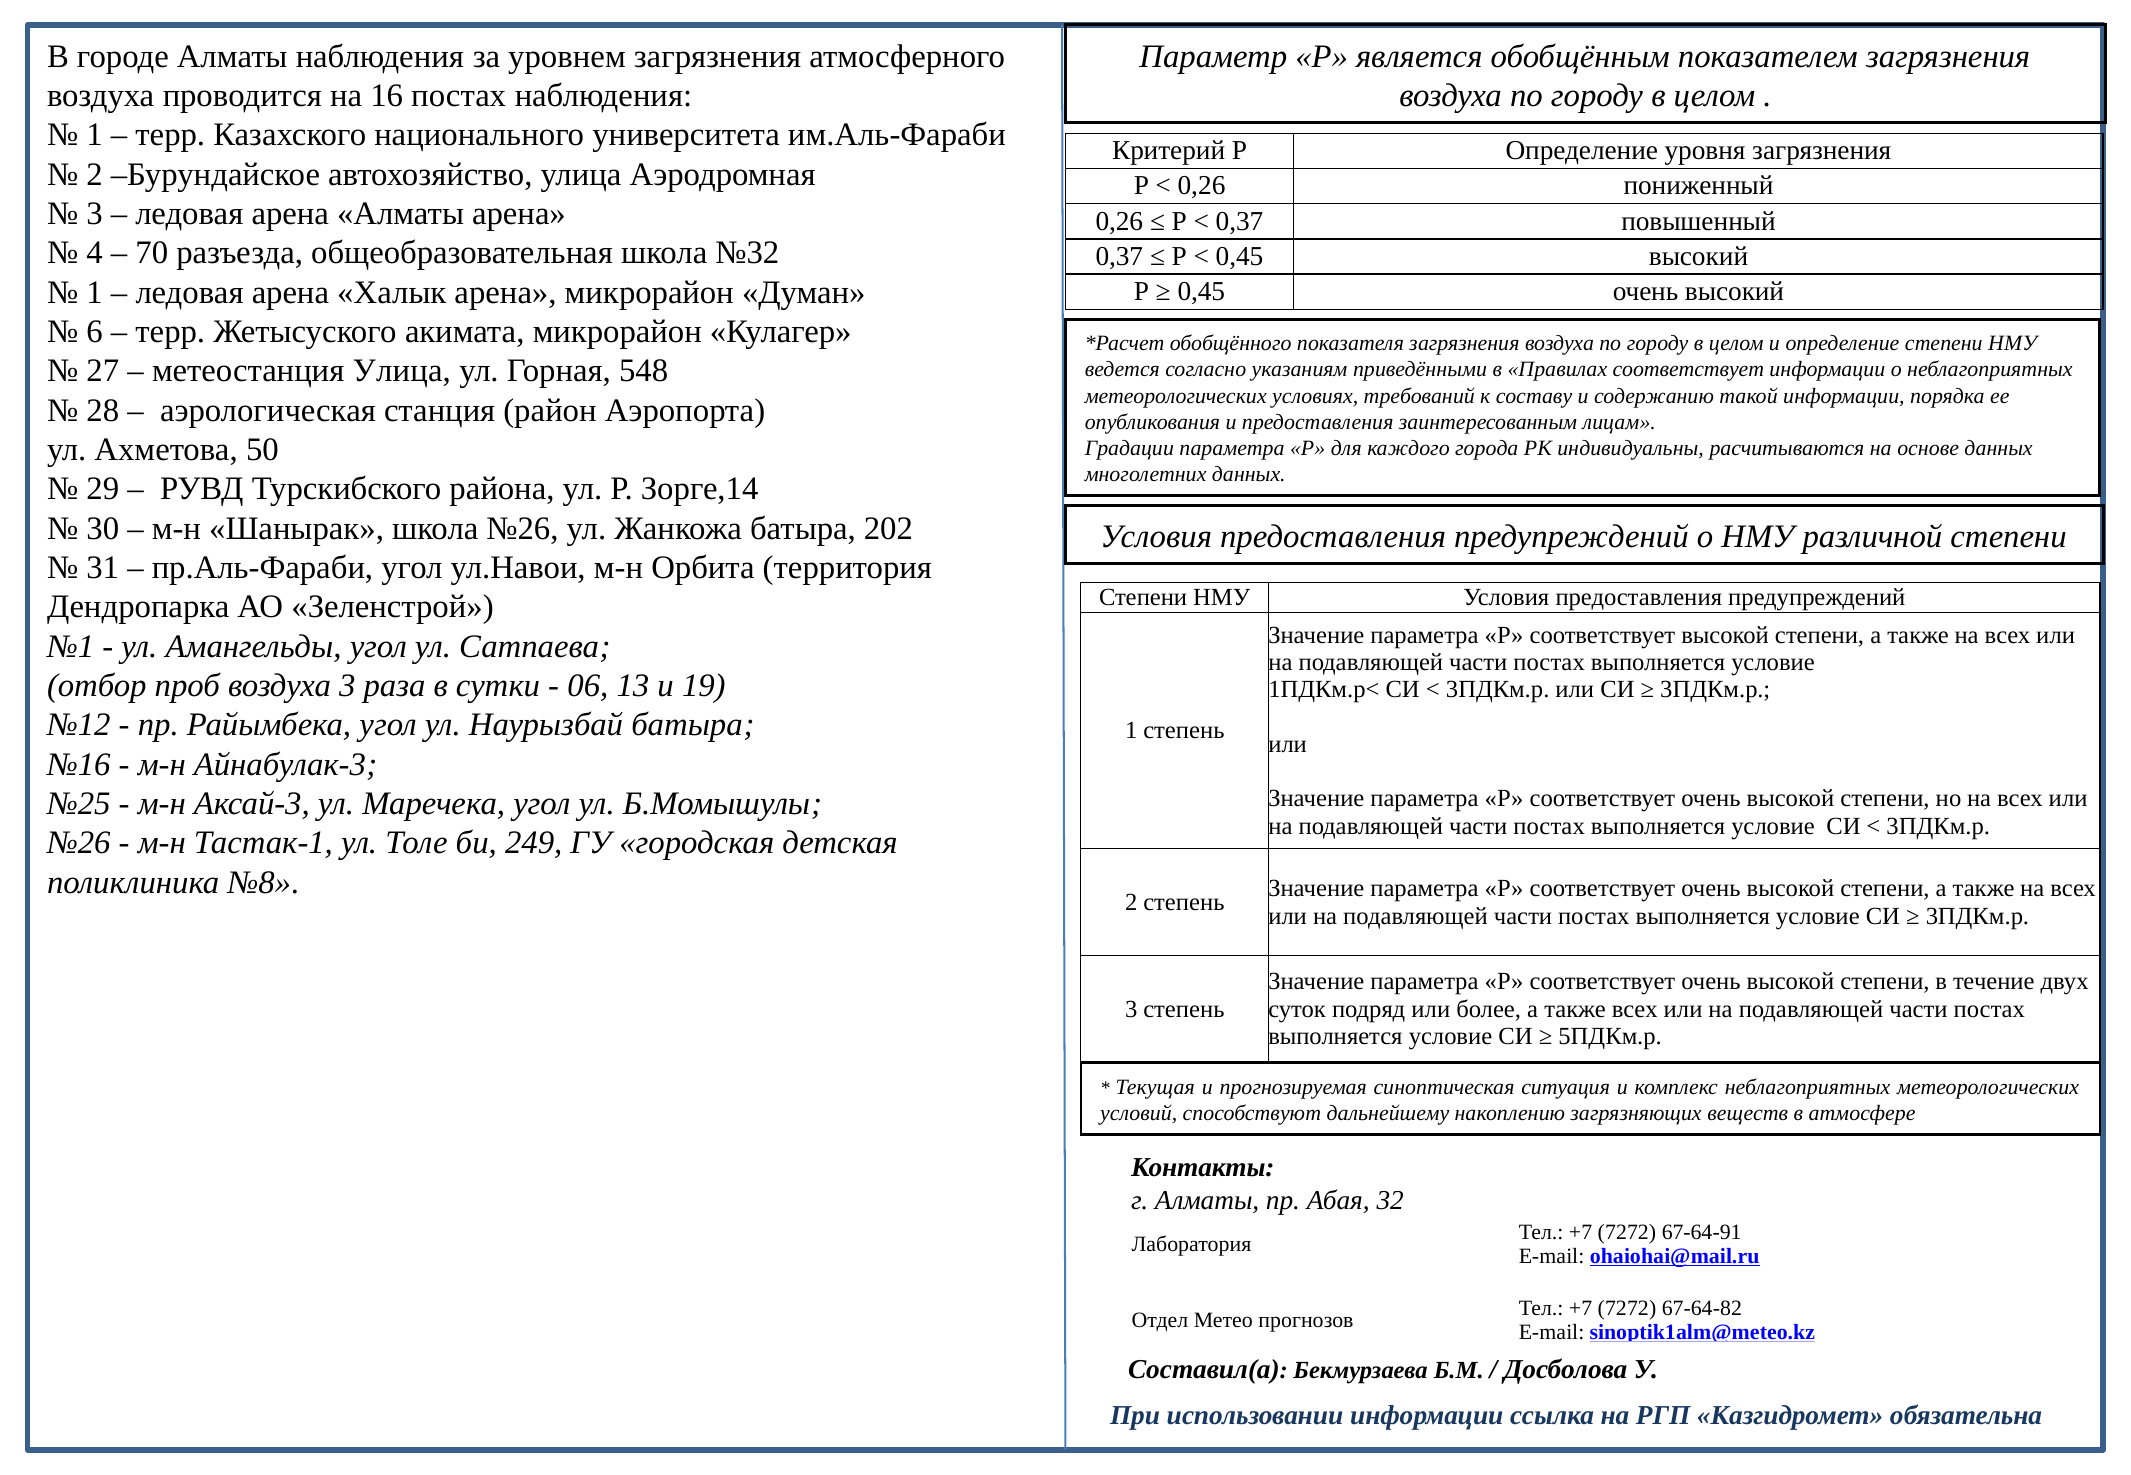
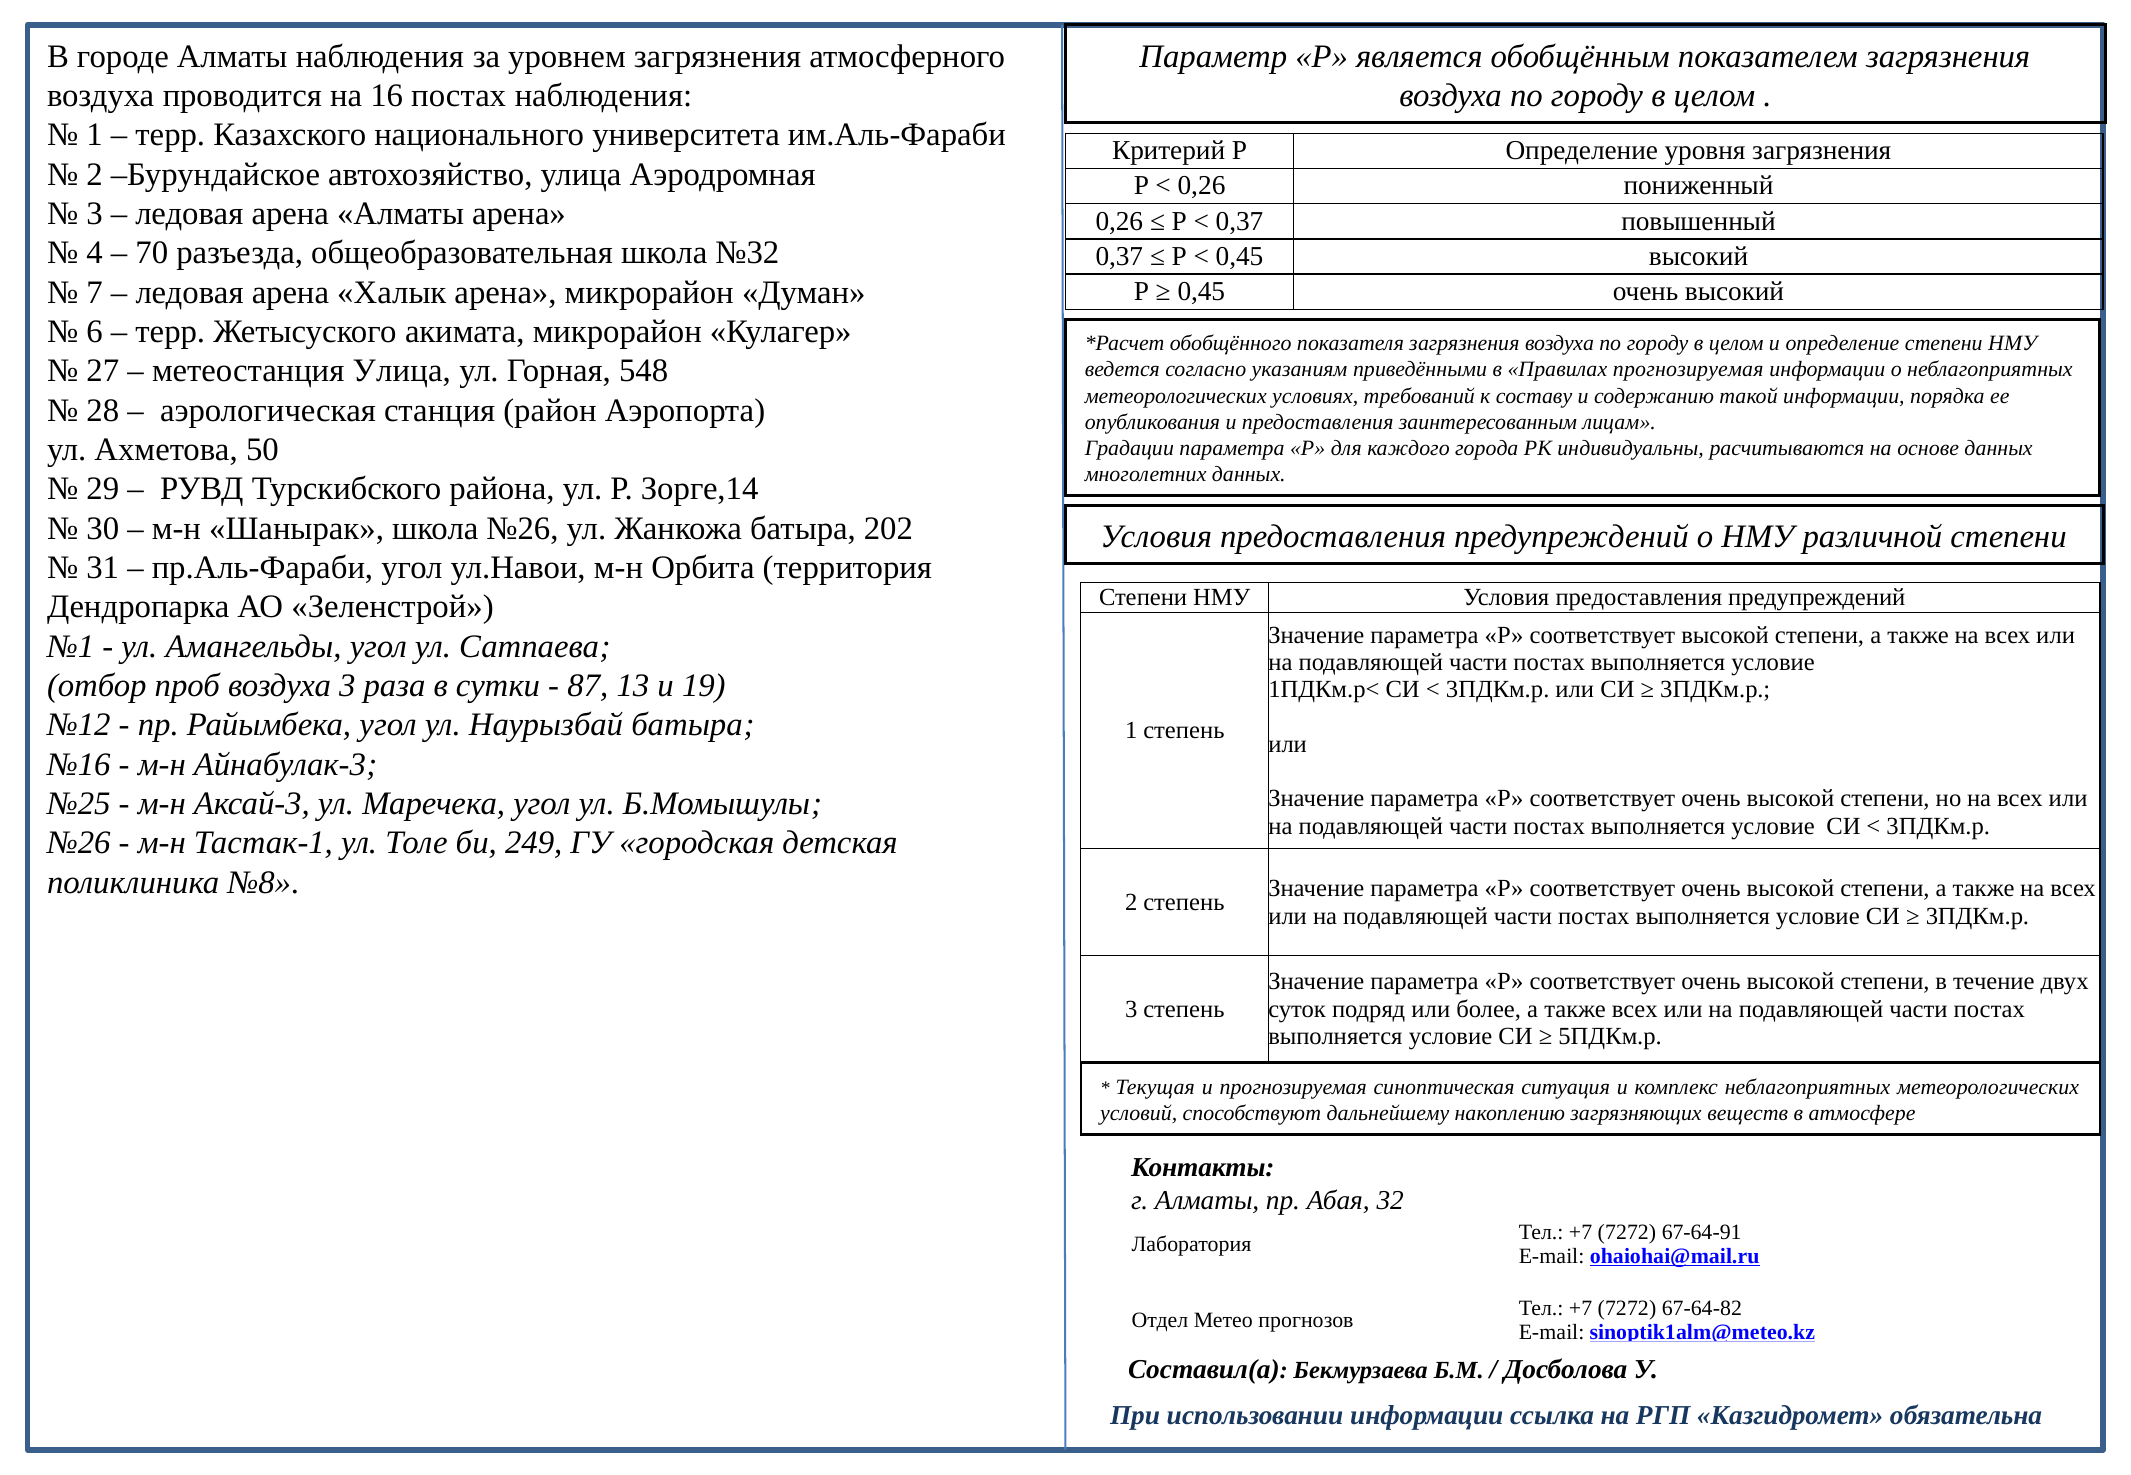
1: 1 -> 7 (95, 293)
Правилах соответствует: соответствует -> прогнозируемая (1688, 370)
06: 06 -> 87 (588, 686)
